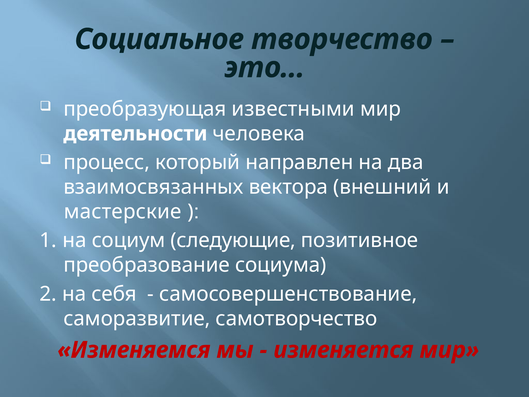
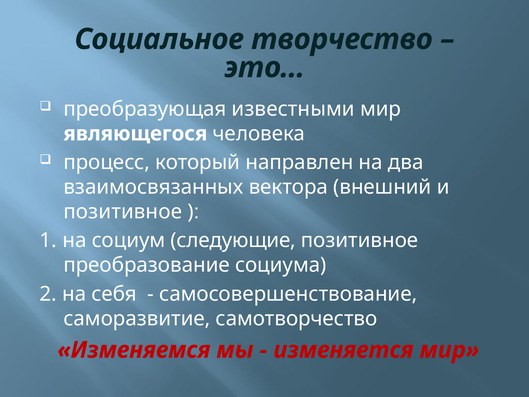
деятельности: деятельности -> являющегося (135, 134)
мастерские: мастерские -> позитивное (123, 212)
